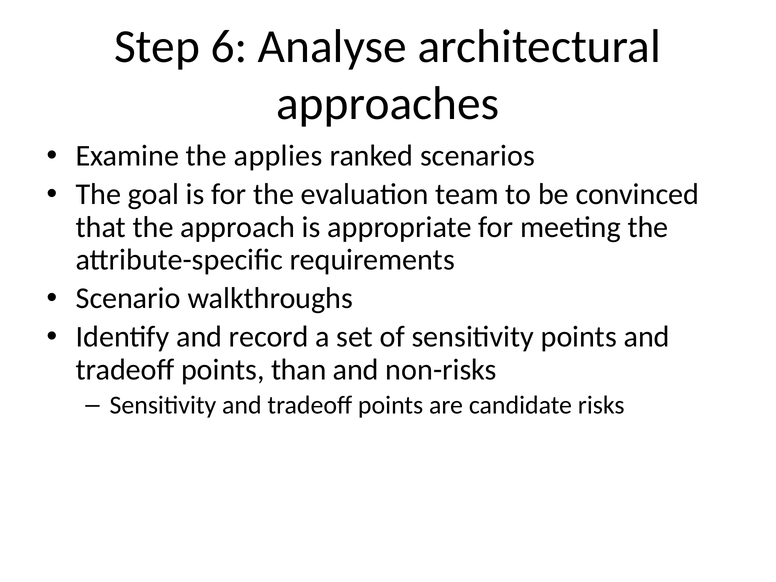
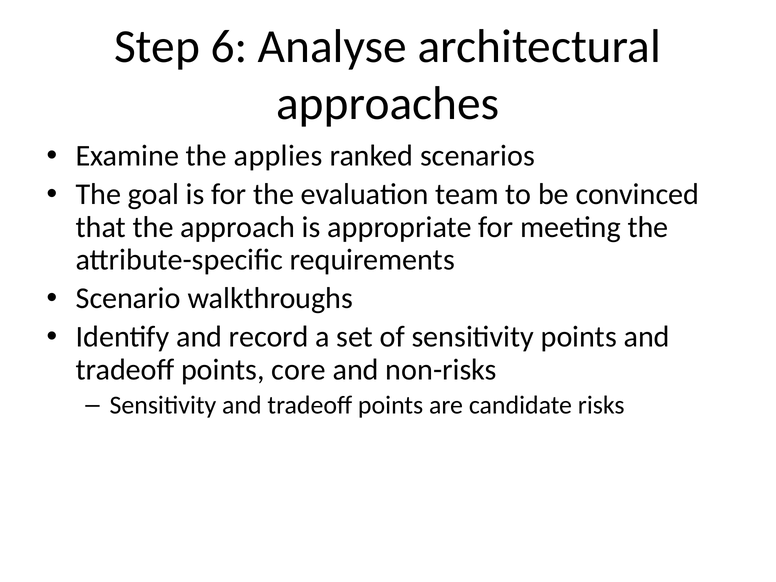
than: than -> core (299, 370)
